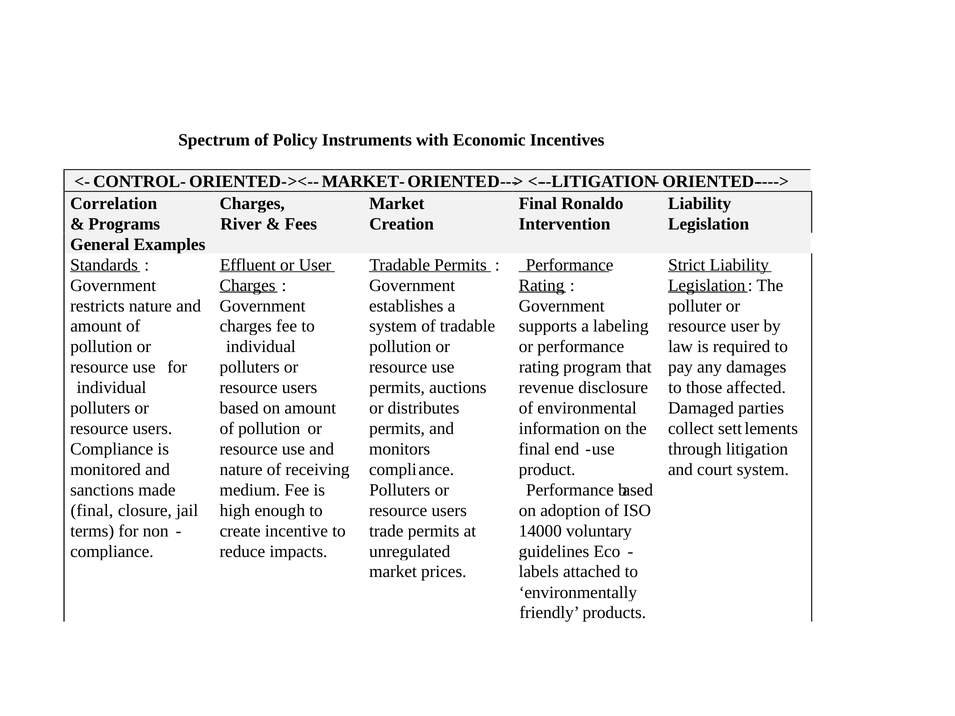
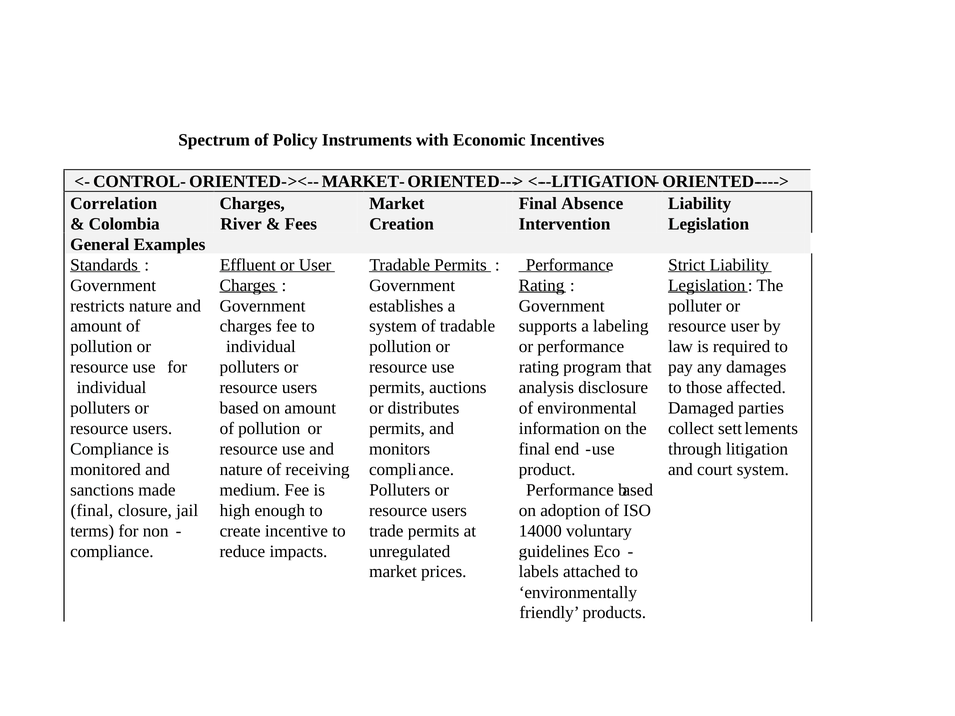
Ronaldo: Ronaldo -> Absence (592, 204)
Programs: Programs -> Colombia (124, 224)
revenue: revenue -> analysis (546, 388)
